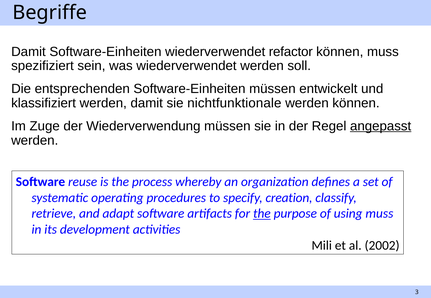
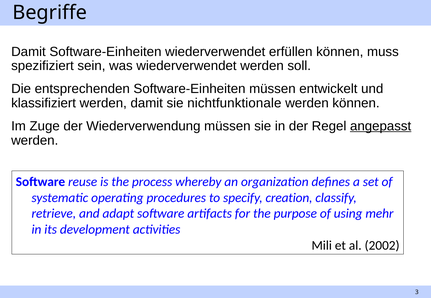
refactor: refactor -> erfüllen (291, 52)
the underline: present -> none (262, 214)
using muss: muss -> mehr (379, 214)
